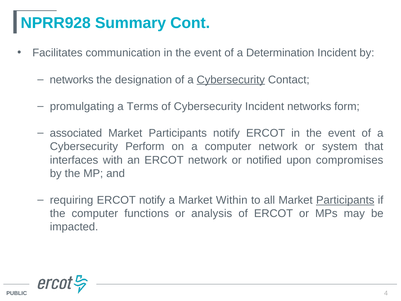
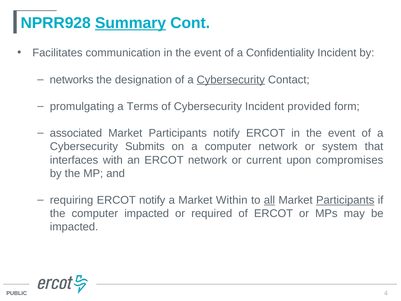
Summary underline: none -> present (131, 23)
Determination: Determination -> Confidentiality (280, 53)
Incident networks: networks -> provided (309, 106)
Perform: Perform -> Submits (145, 146)
notified: notified -> current (264, 160)
all underline: none -> present (269, 200)
computer functions: functions -> impacted (147, 213)
analysis: analysis -> required (212, 213)
